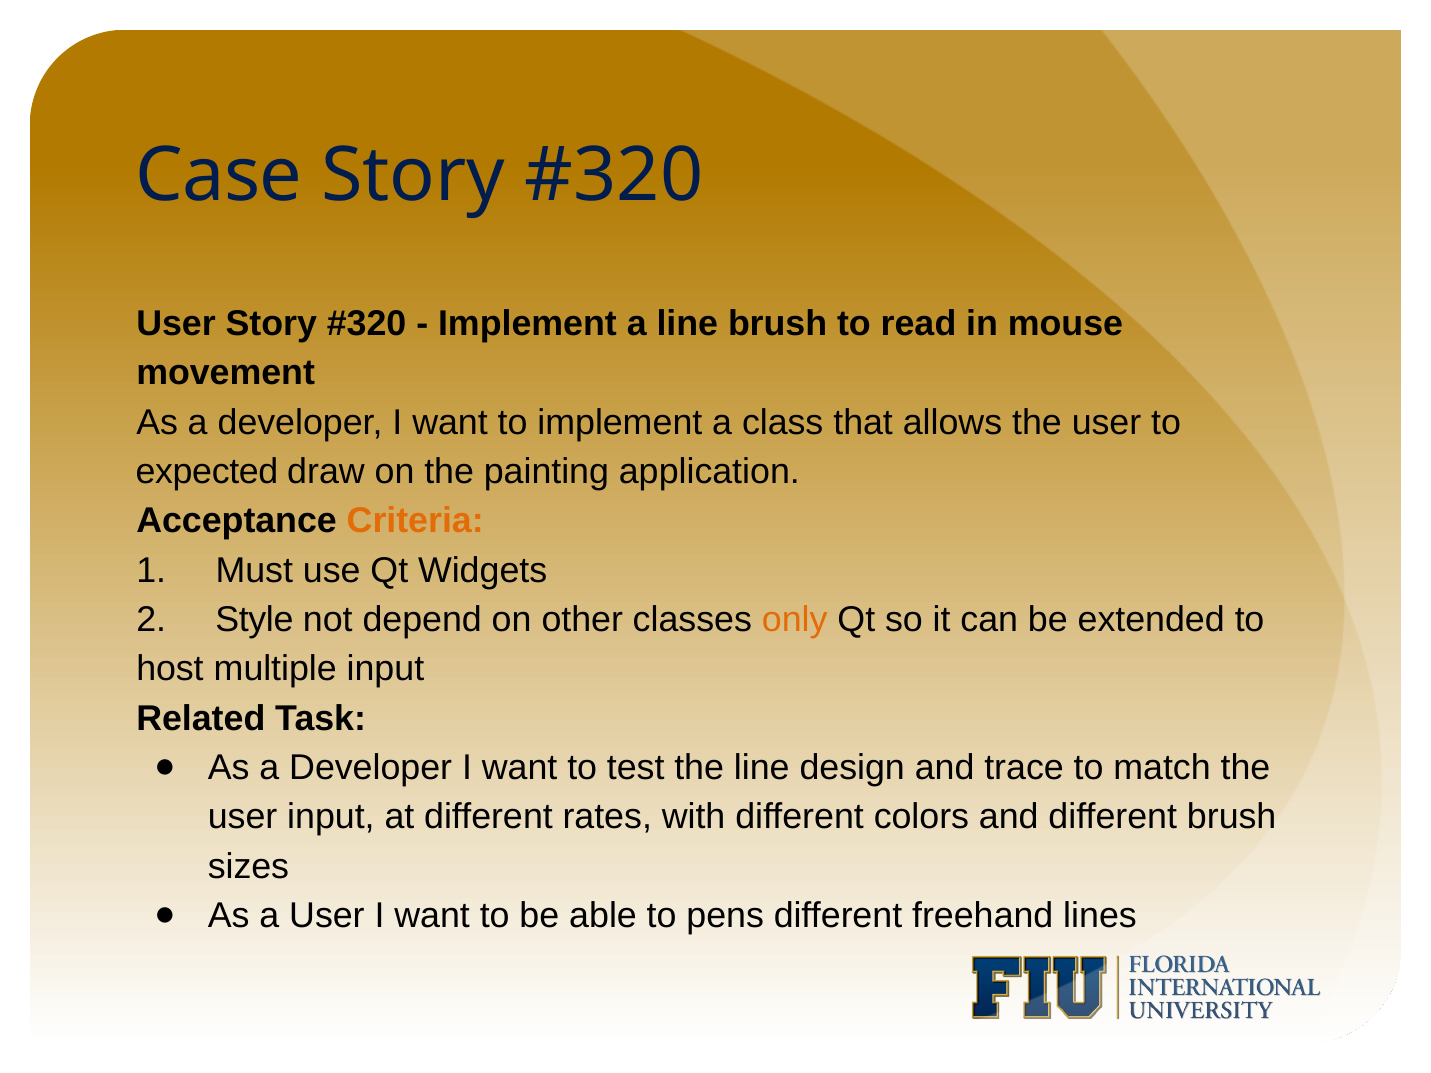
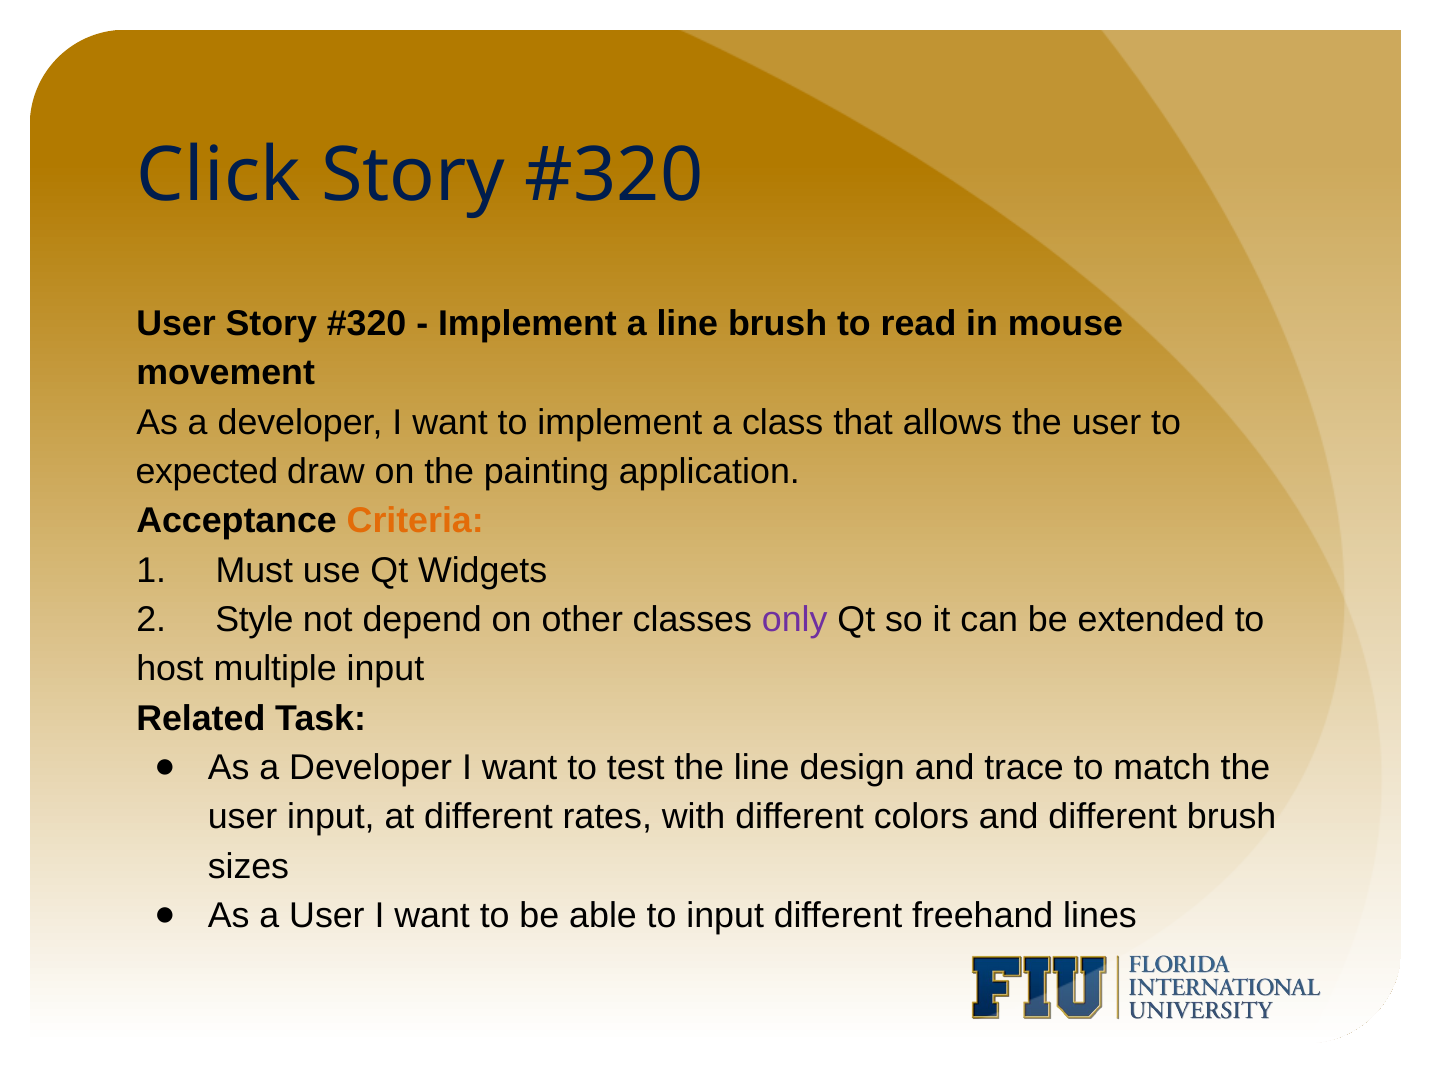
Case: Case -> Click (219, 176)
only colour: orange -> purple (795, 620)
to pens: pens -> input (725, 916)
